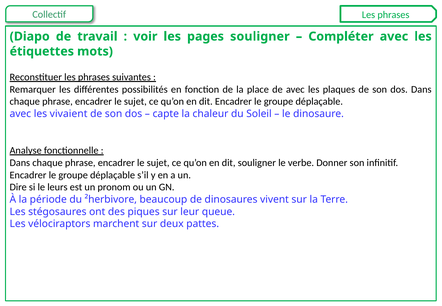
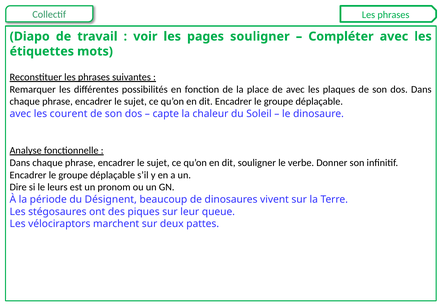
vivaient: vivaient -> courent (69, 114)
²herbivore: ²herbivore -> Désignent (111, 200)
